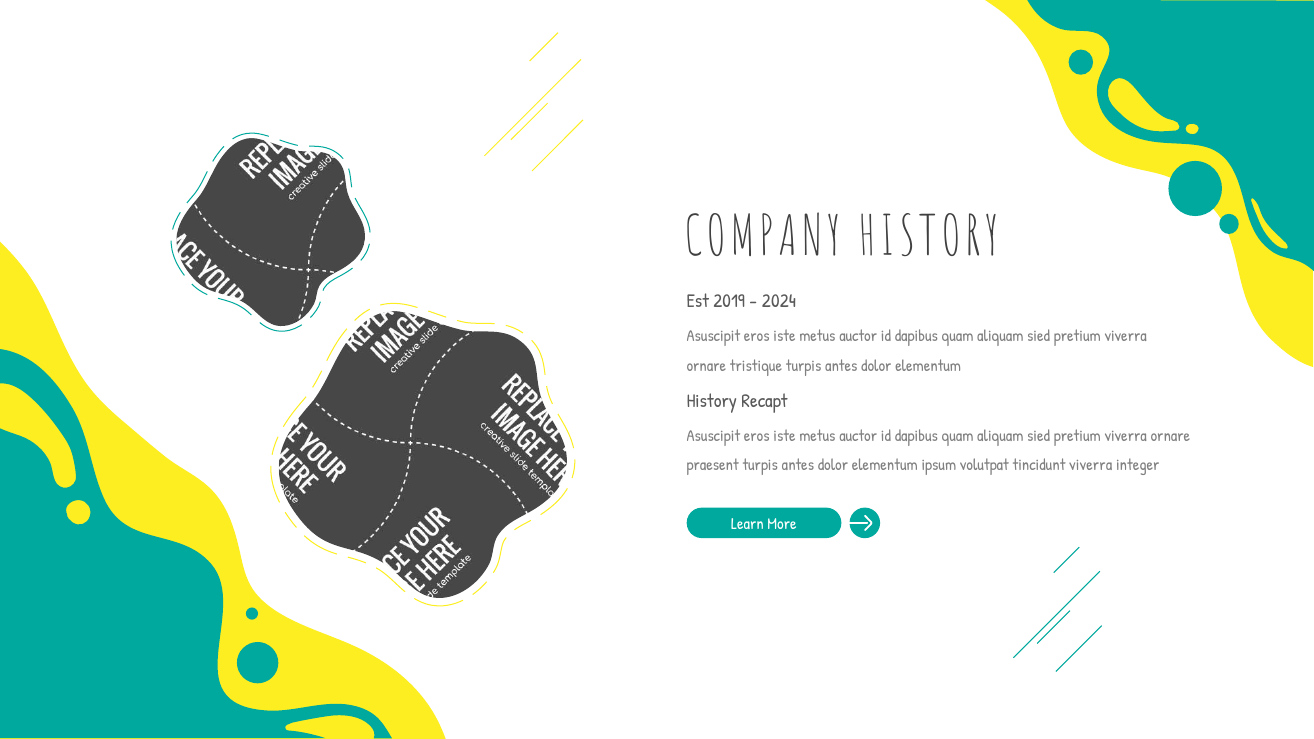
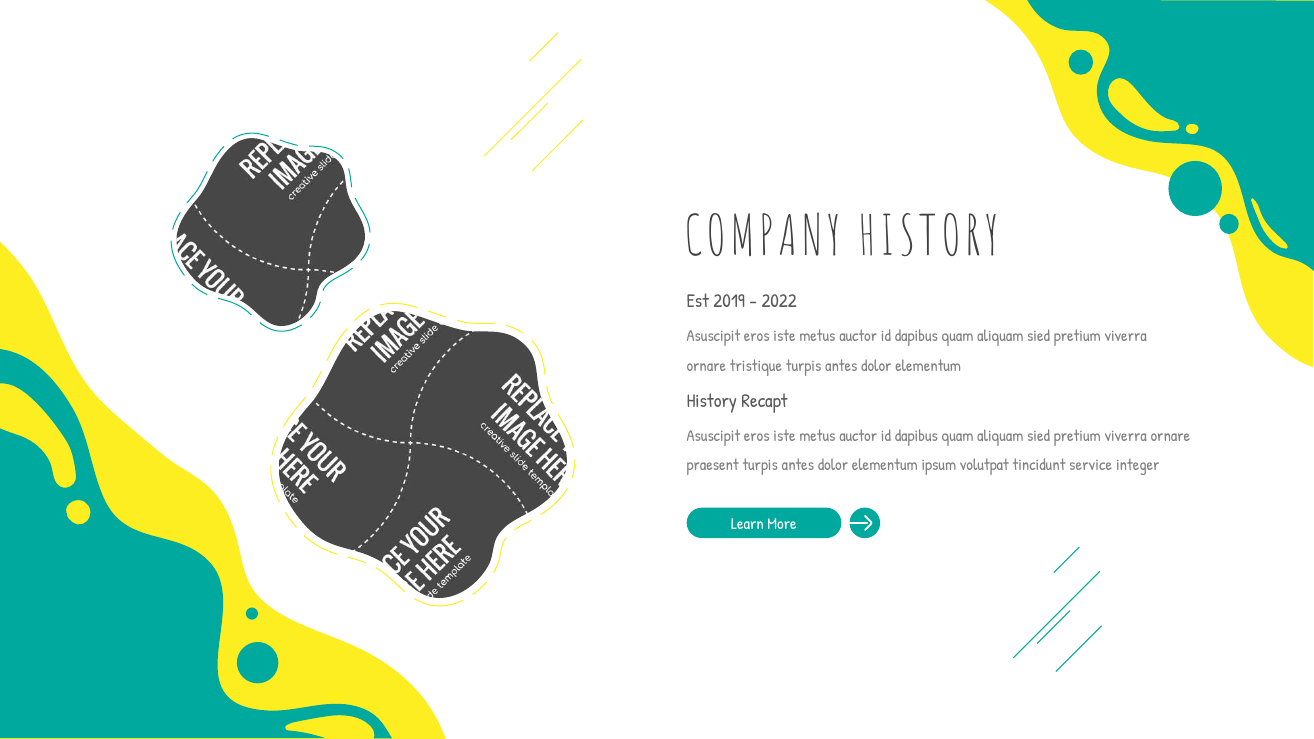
2024: 2024 -> 2022 (779, 301)
tincidunt viverra: viverra -> service (1091, 466)
